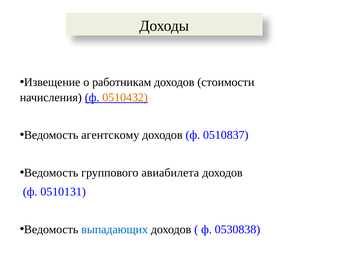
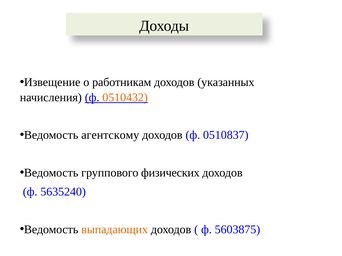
стоимости: стоимости -> указанных (226, 82)
авиабилета: авиабилета -> физических (170, 173)
0510131: 0510131 -> 5635240 (63, 192)
выпадающих colour: blue -> orange (115, 230)
0530838: 0530838 -> 5603875 (237, 230)
